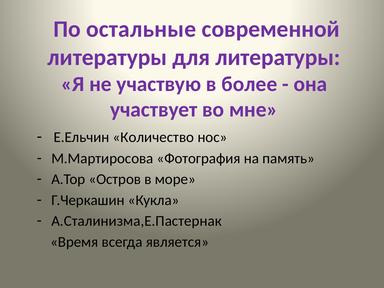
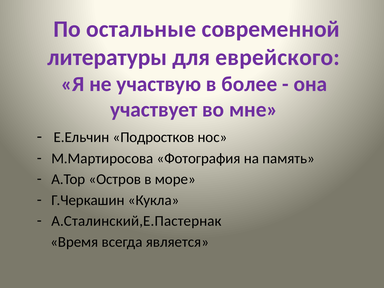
для литературы: литературы -> еврейского (278, 57)
Количество: Количество -> Подростков (154, 137)
А.Сталинизма,Е.Пастернак: А.Сталинизма,Е.Пастернак -> А.Сталинский,Е.Пастернак (136, 221)
